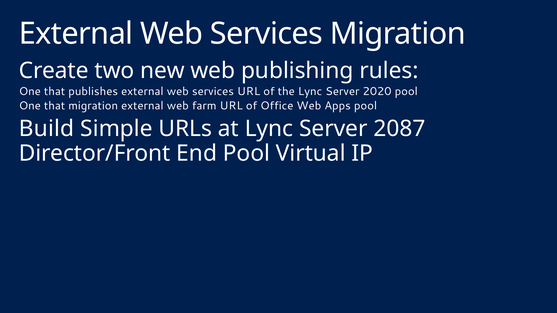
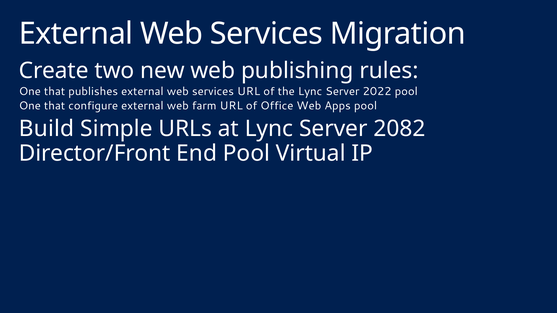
2020: 2020 -> 2022 (377, 91)
that migration: migration -> configure (93, 106)
2087: 2087 -> 2082 (399, 129)
